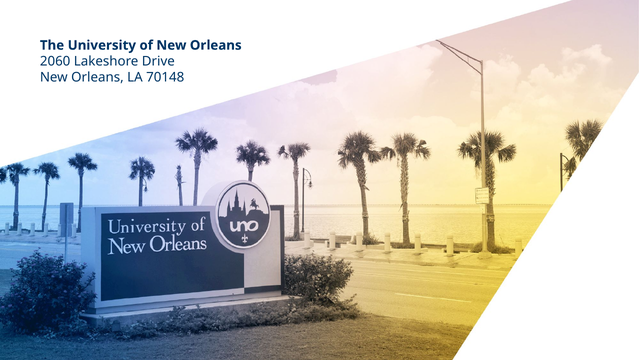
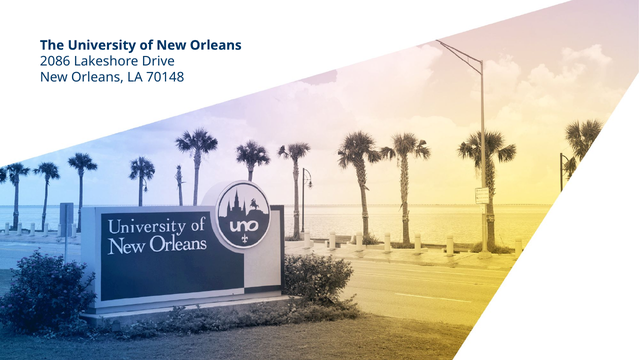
2060: 2060 -> 2086 (55, 61)
